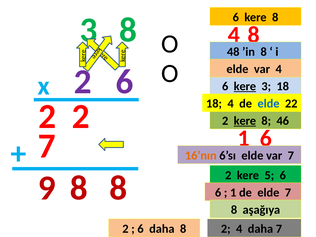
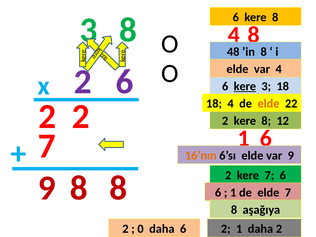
elde colour: blue -> orange (268, 104)
kere underline: present -> none (245, 121)
46: 46 -> 12 (283, 121)
var 7: 7 -> 9 (291, 155)
kere 5: 5 -> 7 (269, 175)
6: 6 -> 0 (141, 229)
daha 8: 8 -> 6 (183, 229)
2 4: 4 -> 1 (239, 229)
daha 7: 7 -> 2 (279, 229)
